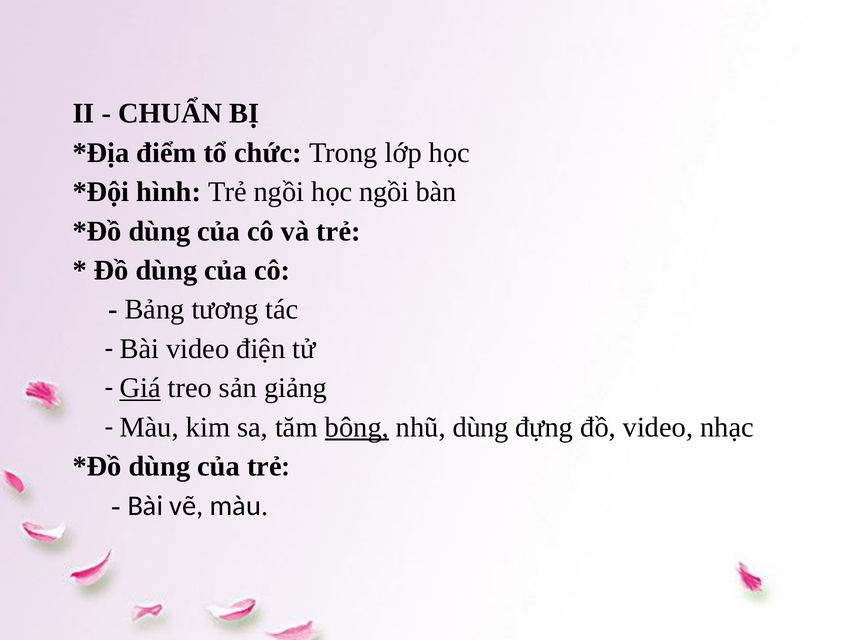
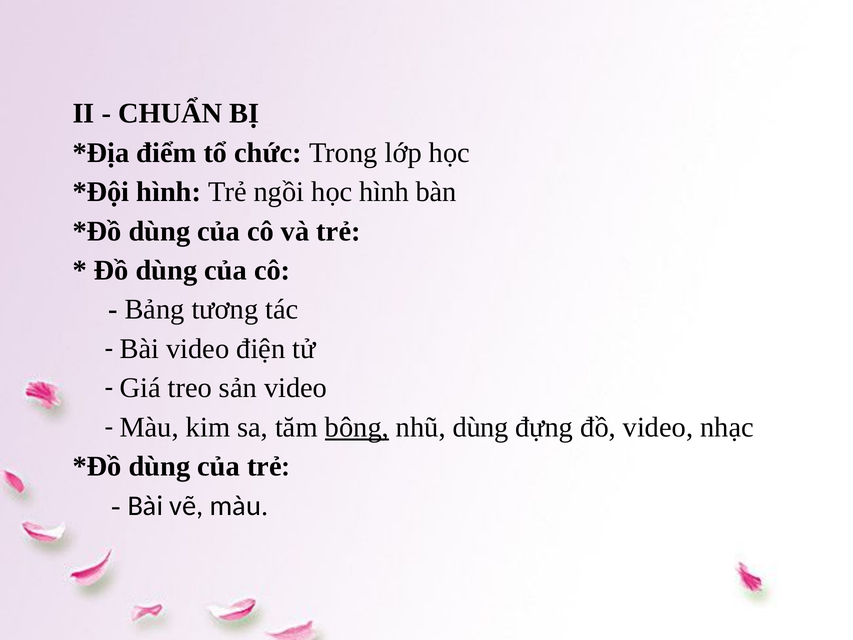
học ngồi: ngồi -> hình (384, 192)
Giá underline: present -> none (140, 388)
sản giảng: giảng -> video (296, 388)
